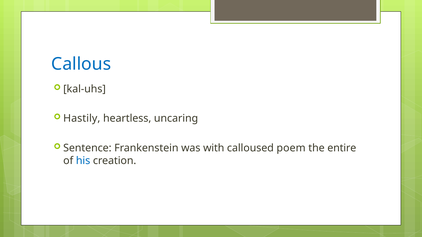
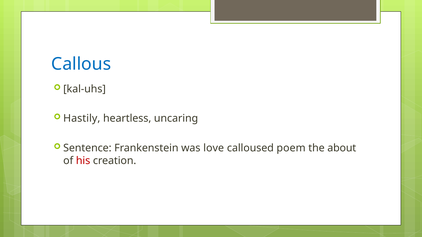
with: with -> love (214, 148)
entire: entire -> about (342, 148)
his colour: blue -> red (83, 161)
